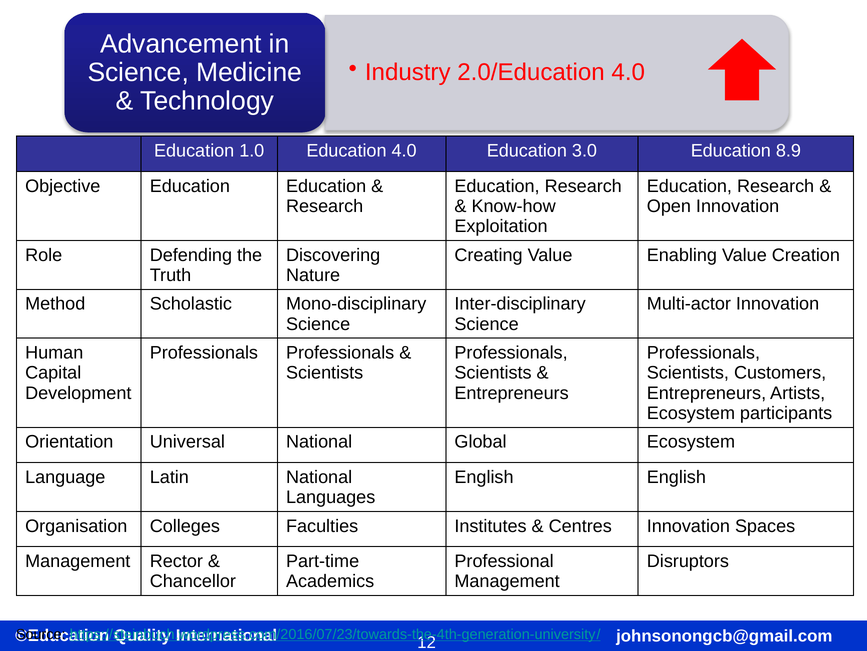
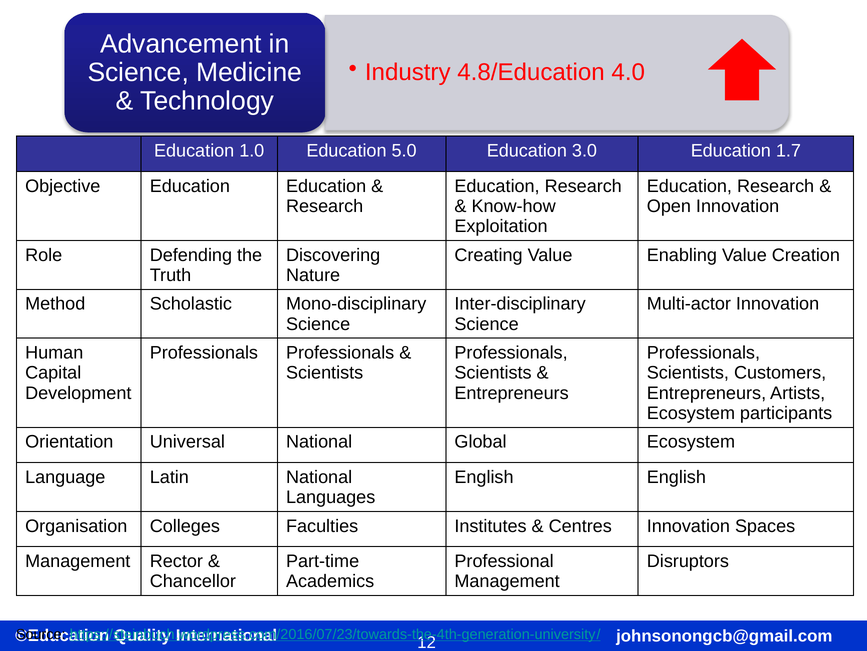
2.0/Education: 2.0/Education -> 4.8/Education (531, 72)
Education 4.0: 4.0 -> 5.0 (404, 151)
8.9: 8.9 -> 1.7 (788, 151)
